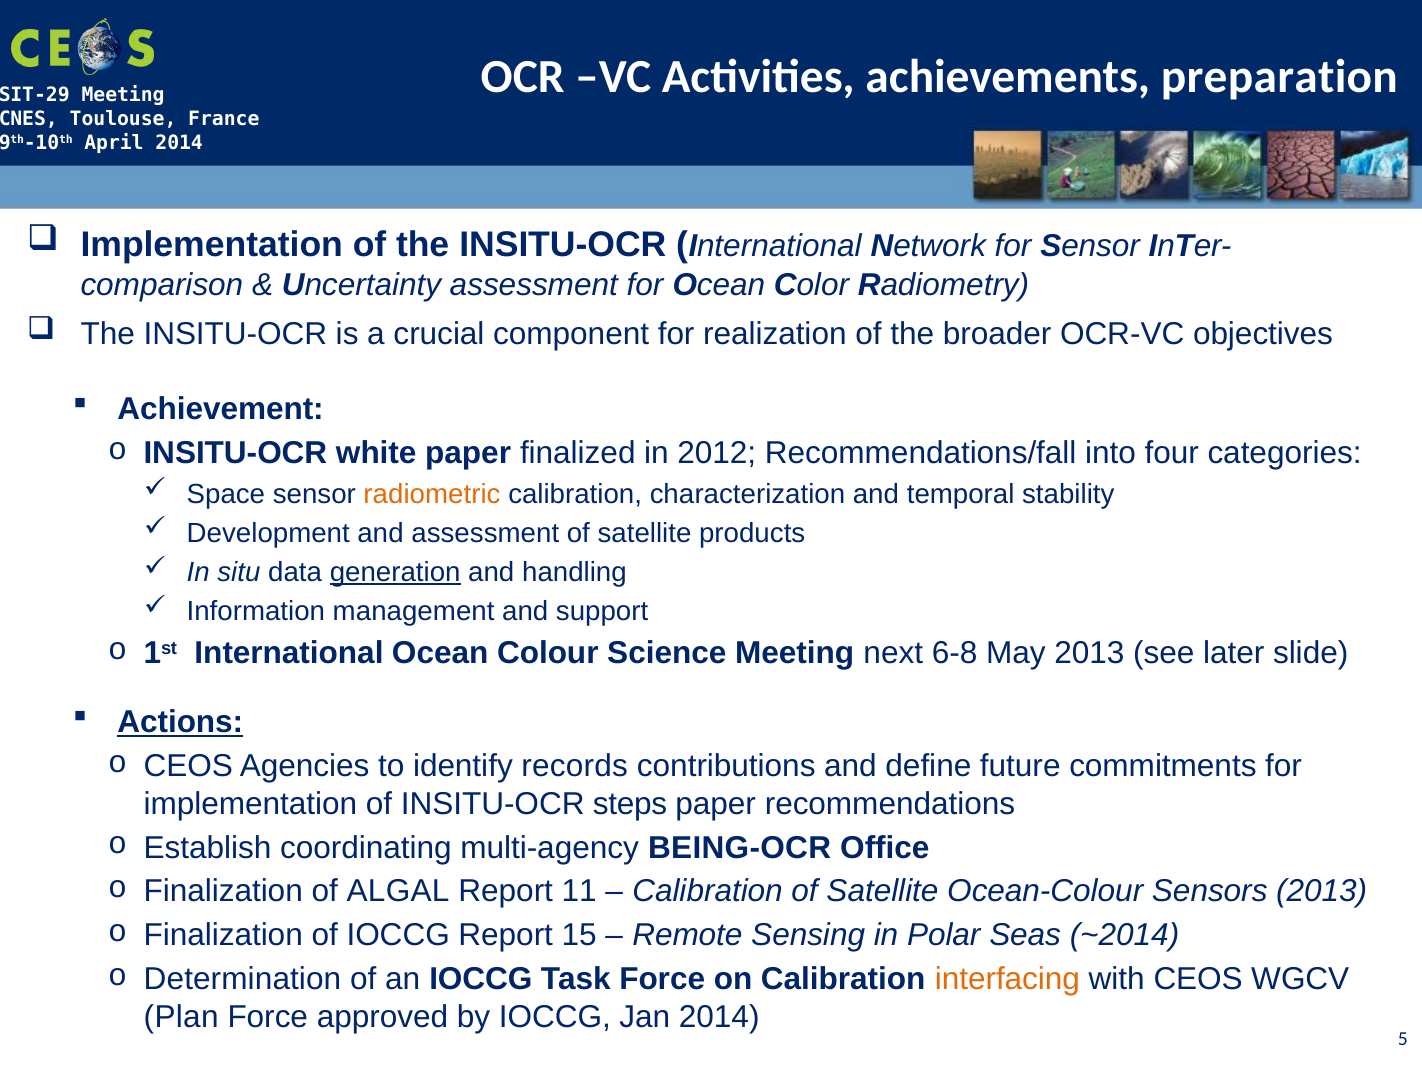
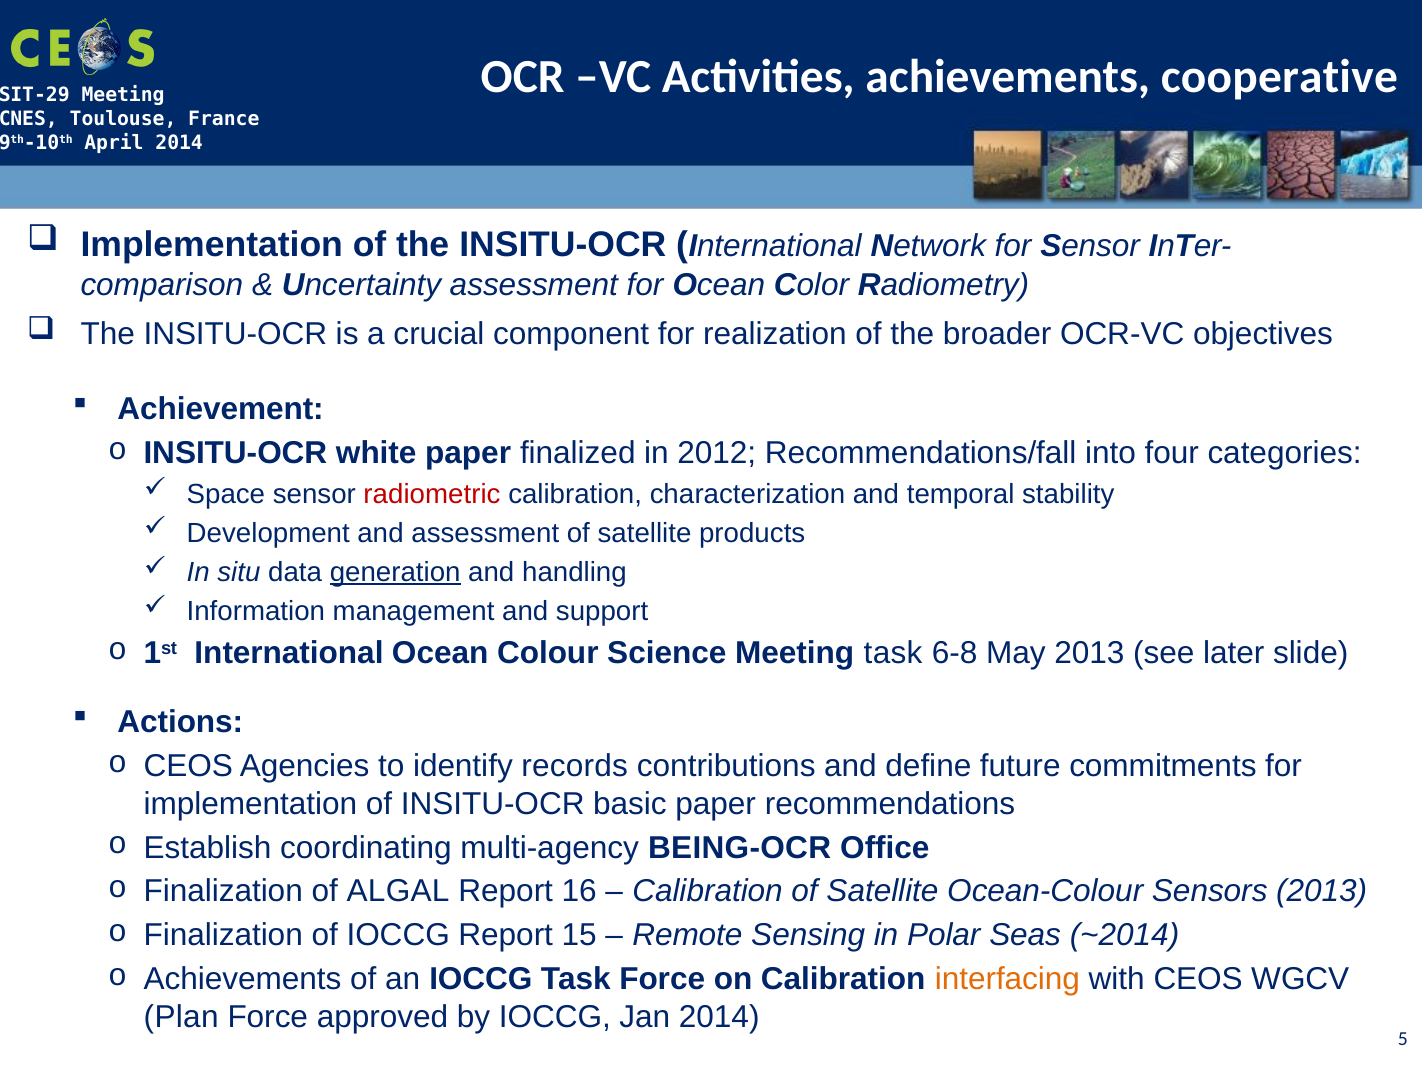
preparation: preparation -> cooperative (1279, 77)
radiometric colour: orange -> red (432, 494)
Meeting next: next -> task (893, 653)
Actions underline: present -> none (180, 722)
steps: steps -> basic (630, 803)
11: 11 -> 16 (579, 891)
Determination: Determination -> Achievements (243, 979)
